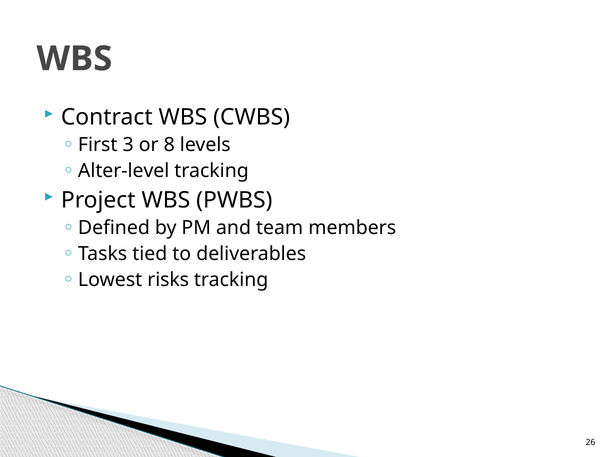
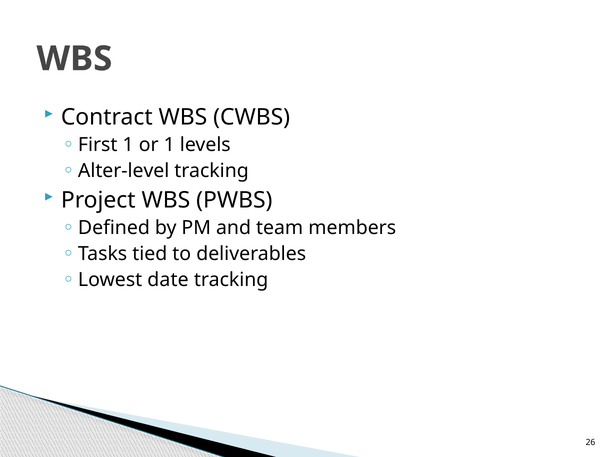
First 3: 3 -> 1 (128, 145)
or 8: 8 -> 1 (169, 145)
risks: risks -> date (168, 280)
